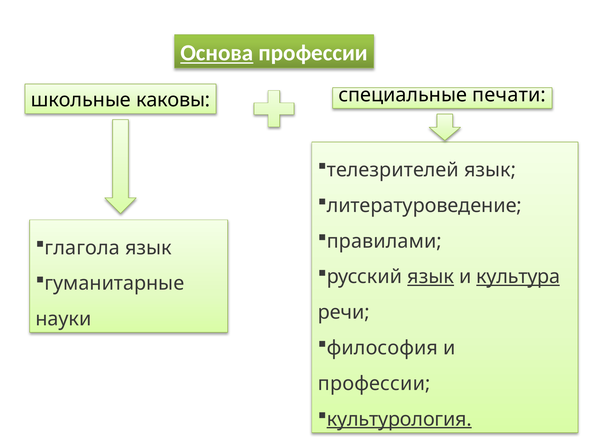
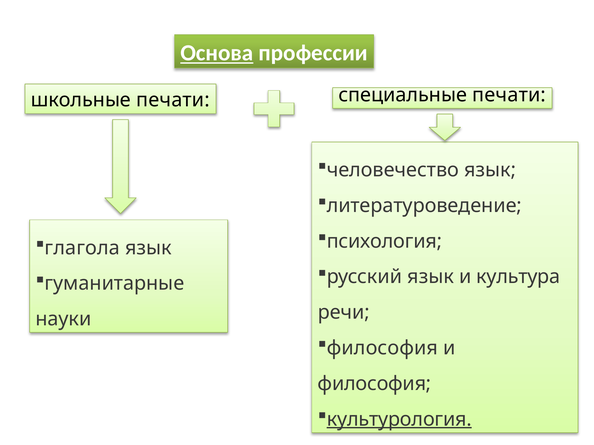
школьные каковы: каковы -> печати (173, 100)
телезрителей: телезрителей -> человечество (393, 170)
правилами: правилами -> психология (384, 241)
язык underline: present -> none (431, 277)
культура underline: present -> none (518, 277)
профессии: профессии -> философия (374, 384)
